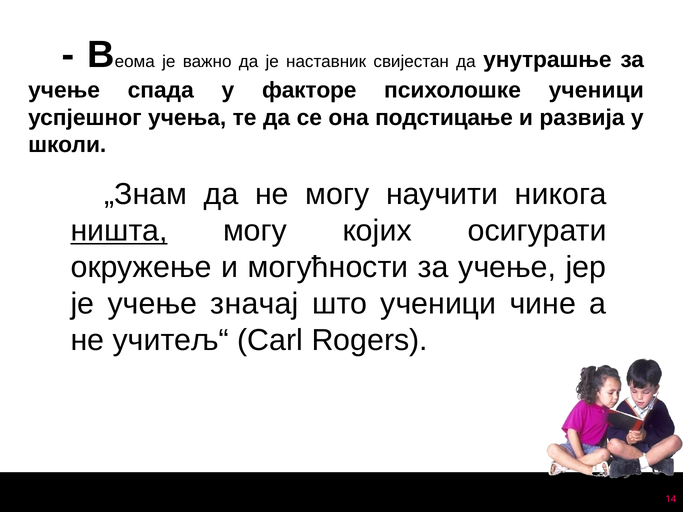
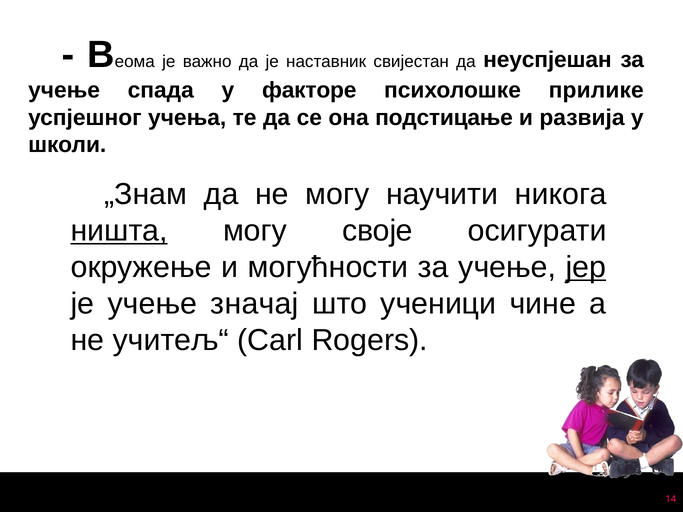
унутрашње: унутрашње -> неуспјешан (547, 60)
психолошке ученици: ученици -> прилике (596, 90)
којих: којих -> своје (378, 231)
јер underline: none -> present (586, 267)
